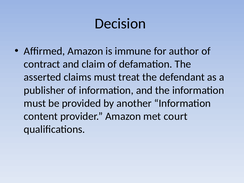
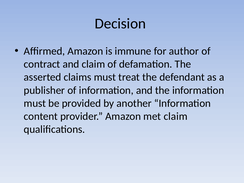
met court: court -> claim (176, 116)
